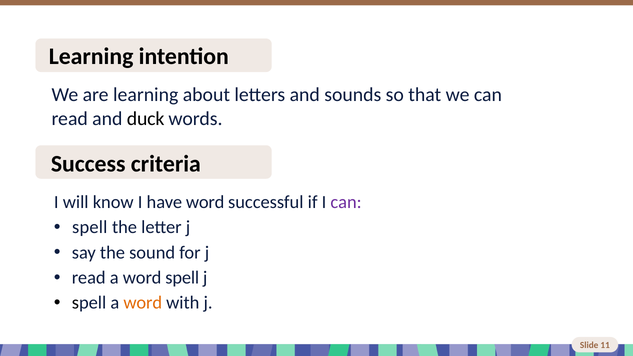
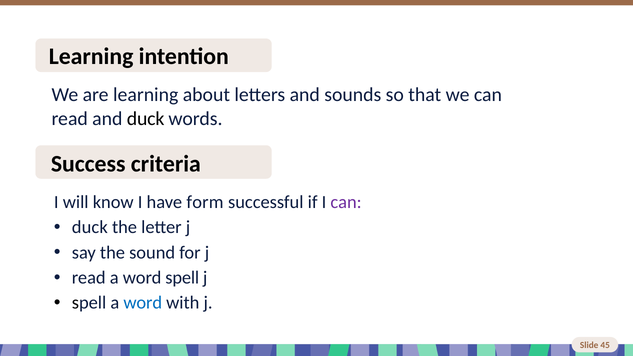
have word: word -> form (205, 202)
spell: spell -> duck (90, 227)
word colour: orange -> blue (143, 303)
11: 11 -> 45 (605, 345)
